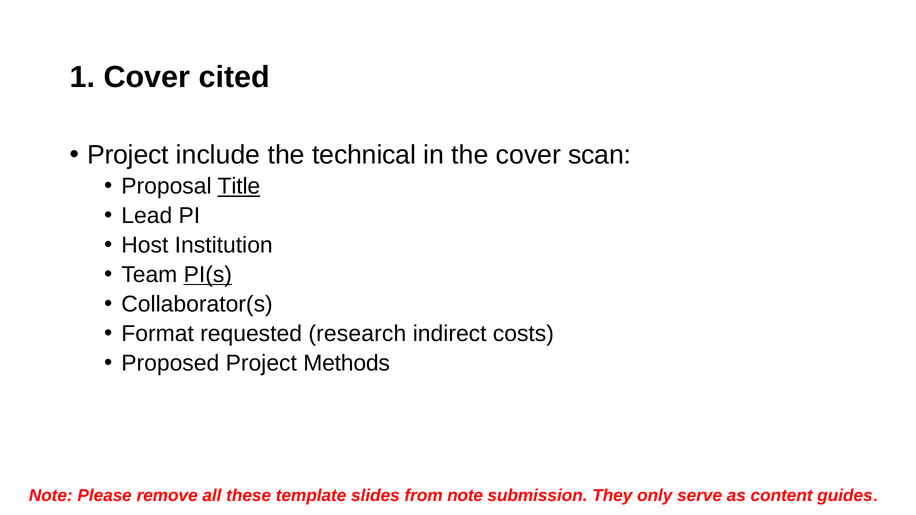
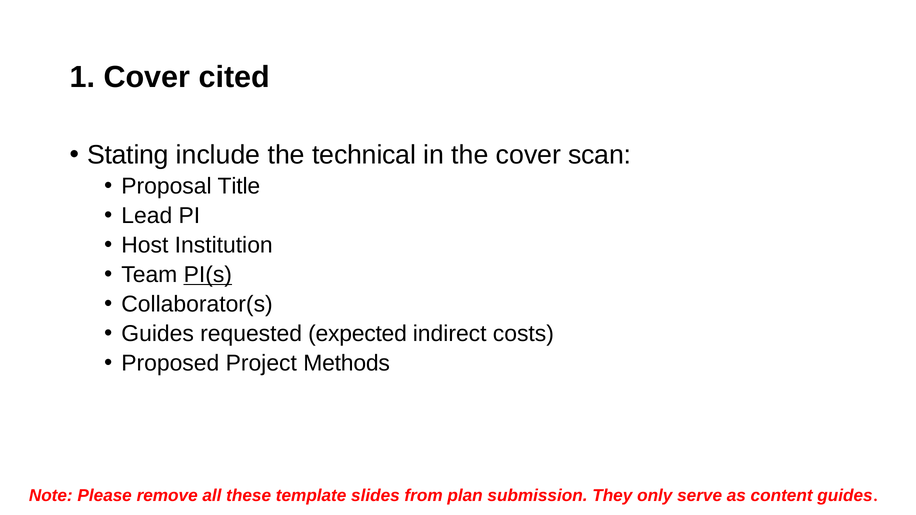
Project: Project -> Stating (128, 155)
Title underline: present -> none (239, 186)
Format: Format -> Guides (158, 334)
research: research -> expected (357, 334)
from note: note -> plan (465, 496)
